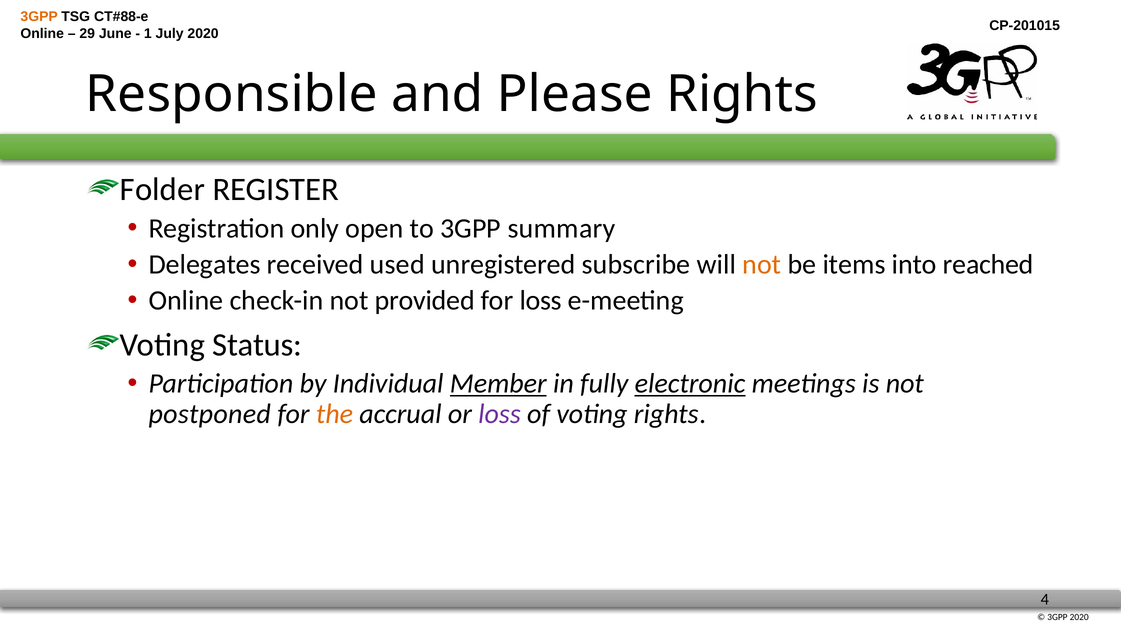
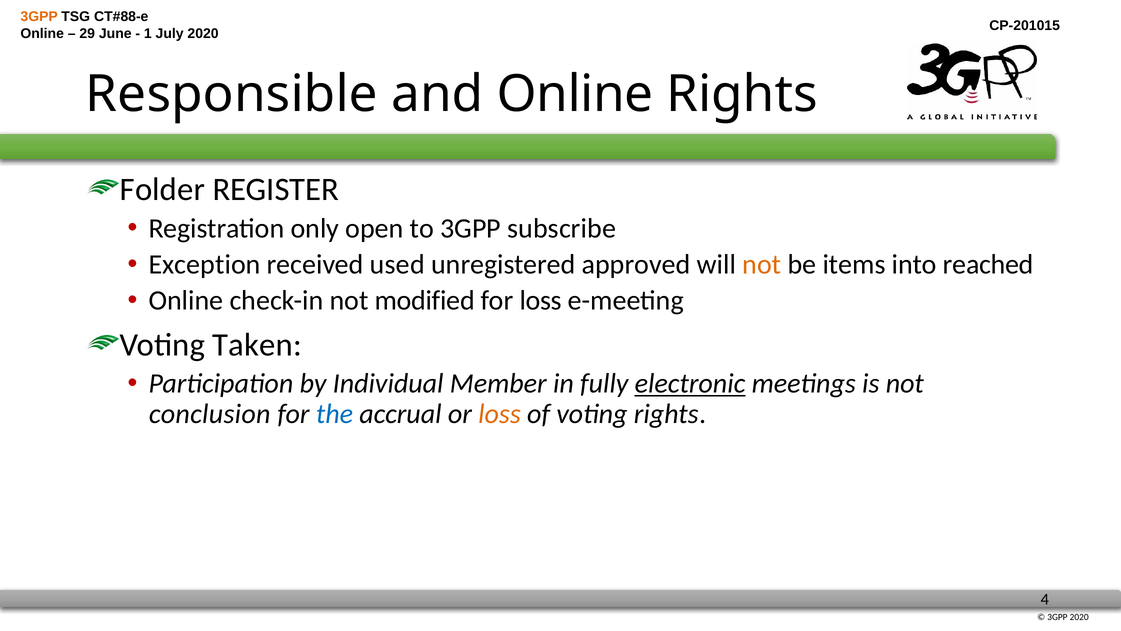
and Please: Please -> Online (575, 94)
summary: summary -> subscribe (562, 228)
Delegates: Delegates -> Exception (205, 264)
subscribe: subscribe -> approved (636, 264)
provided: provided -> modified (425, 300)
Status: Status -> Taken (257, 345)
Member underline: present -> none (498, 383)
postponed: postponed -> conclusion (210, 414)
the colour: orange -> blue (334, 414)
loss colour: purple -> orange (499, 414)
